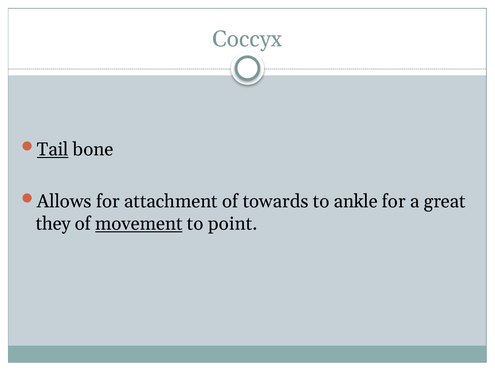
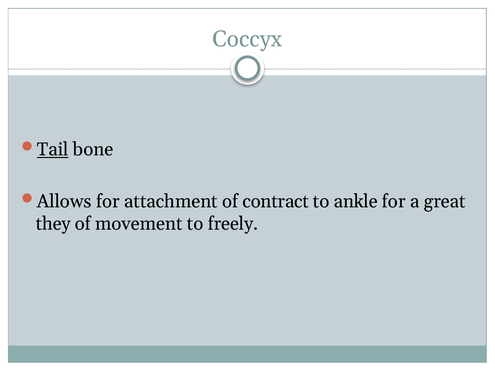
towards: towards -> contract (276, 202)
movement underline: present -> none (139, 224)
point: point -> freely (233, 224)
